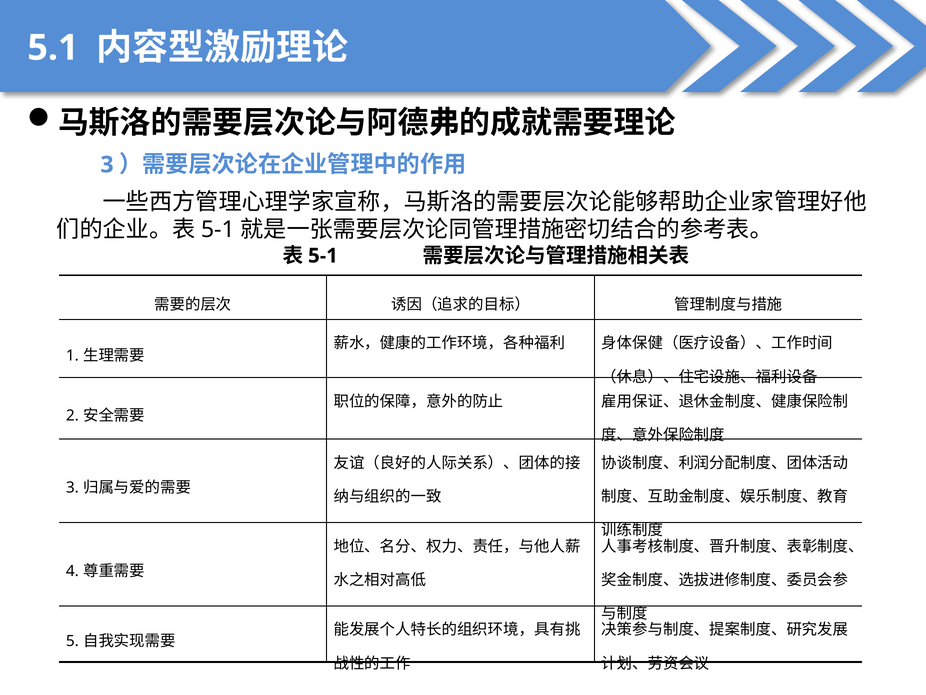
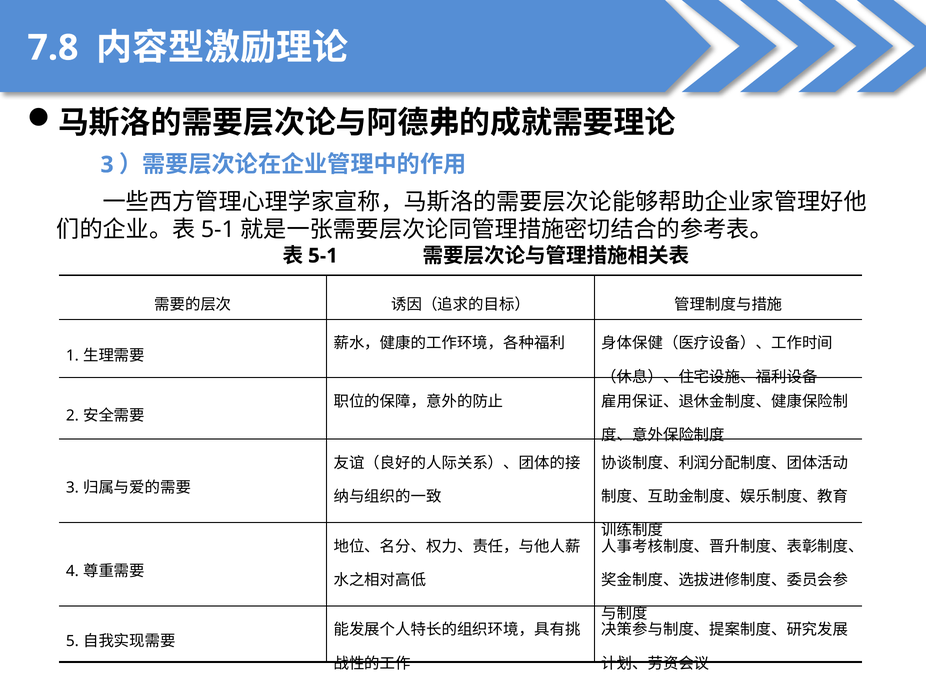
5.1: 5.1 -> 7.8 (53, 48)
